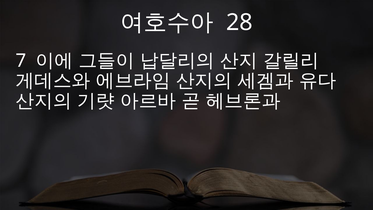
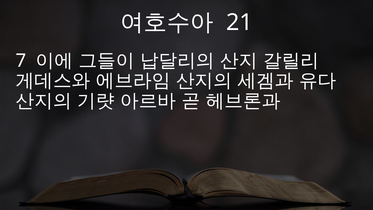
28: 28 -> 21 (239, 22)
